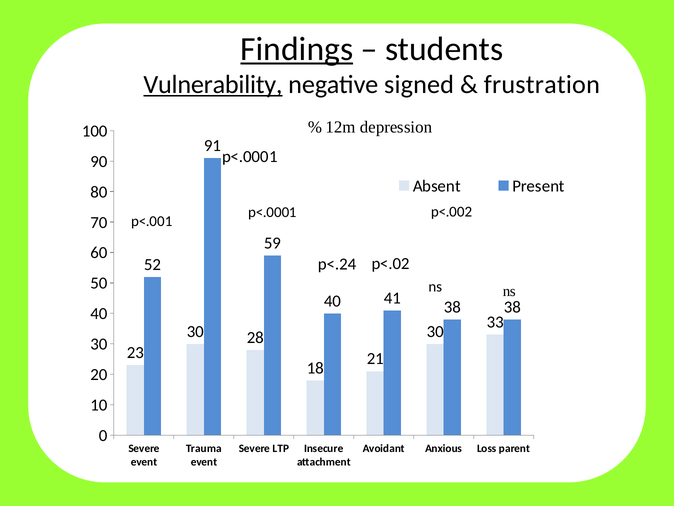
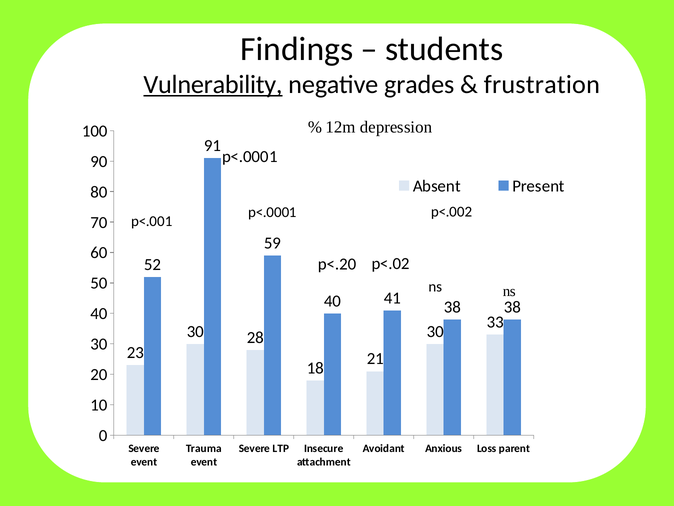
Findings underline: present -> none (297, 49)
signed: signed -> grades (419, 84)
p<.24: p<.24 -> p<.20 (337, 264)
